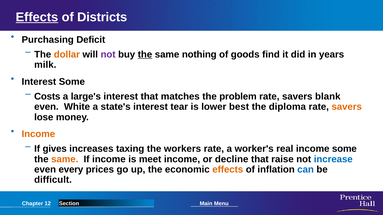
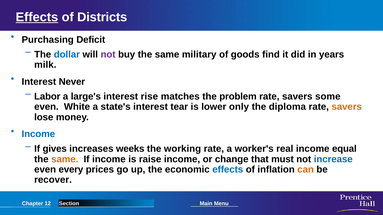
dollar colour: orange -> blue (67, 55)
the underline: present -> none (145, 55)
nothing: nothing -> military (199, 55)
Interest Some: Some -> Never (72, 82)
Costs: Costs -> Labor (47, 97)
interest that: that -> rise (149, 97)
blank: blank -> some (328, 97)
best: best -> only (239, 107)
Income colour: orange -> blue (38, 134)
taxing: taxing -> weeks (130, 149)
workers: workers -> working (183, 149)
income some: some -> equal (344, 149)
meet: meet -> raise (150, 159)
decline: decline -> change (232, 159)
raise: raise -> must (283, 159)
effects colour: orange -> blue (228, 170)
can colour: blue -> orange (306, 170)
difficult: difficult -> recover (53, 180)
